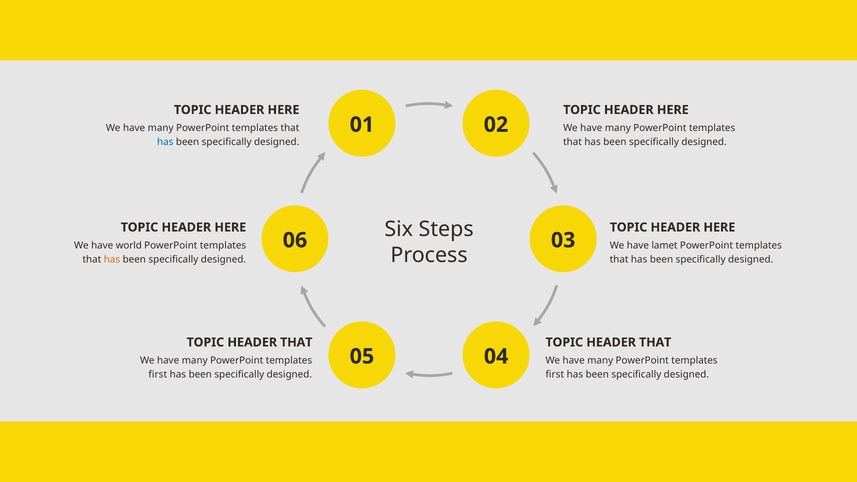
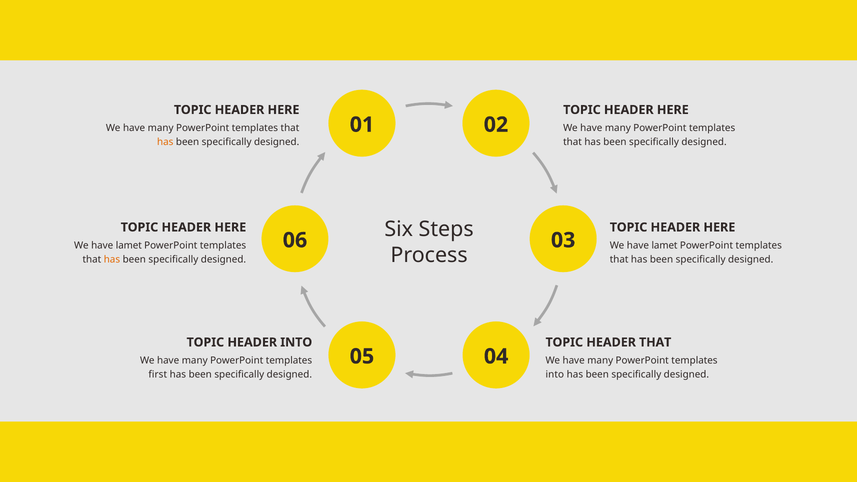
has colour: blue -> orange (165, 142)
world: world -> lamet (129, 246)
THAT: THAT -> INTO (296, 342)
first: first -> into (555, 375)
